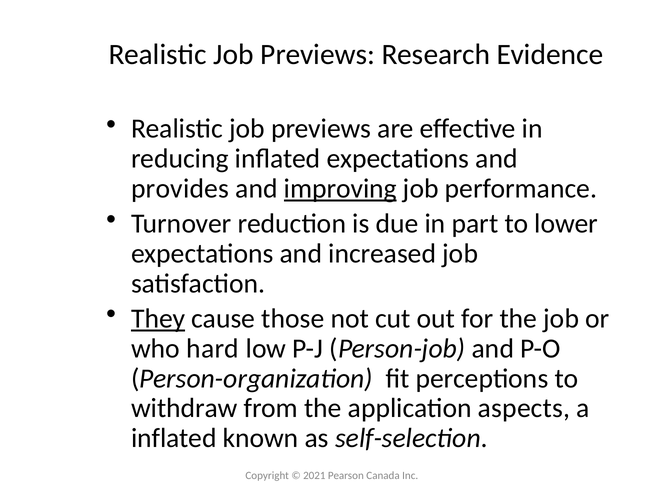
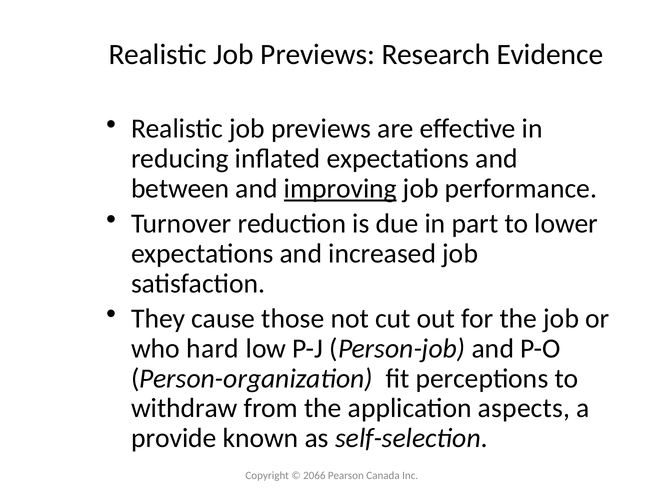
provides: provides -> between (180, 189)
They underline: present -> none (158, 319)
inflated: inflated -> provide (174, 438)
2021: 2021 -> 2066 (314, 476)
